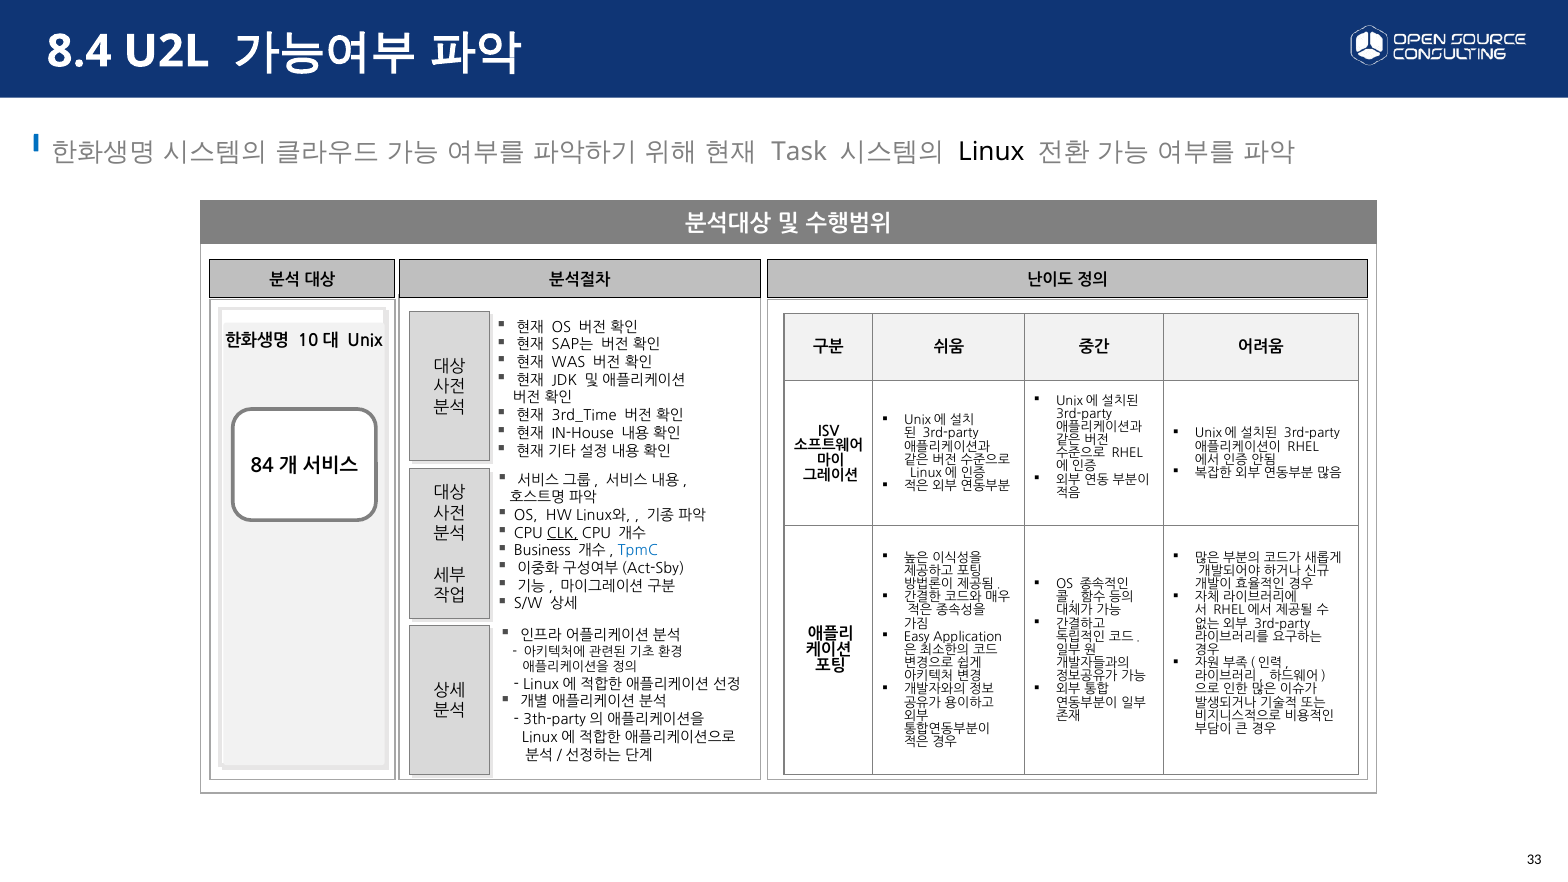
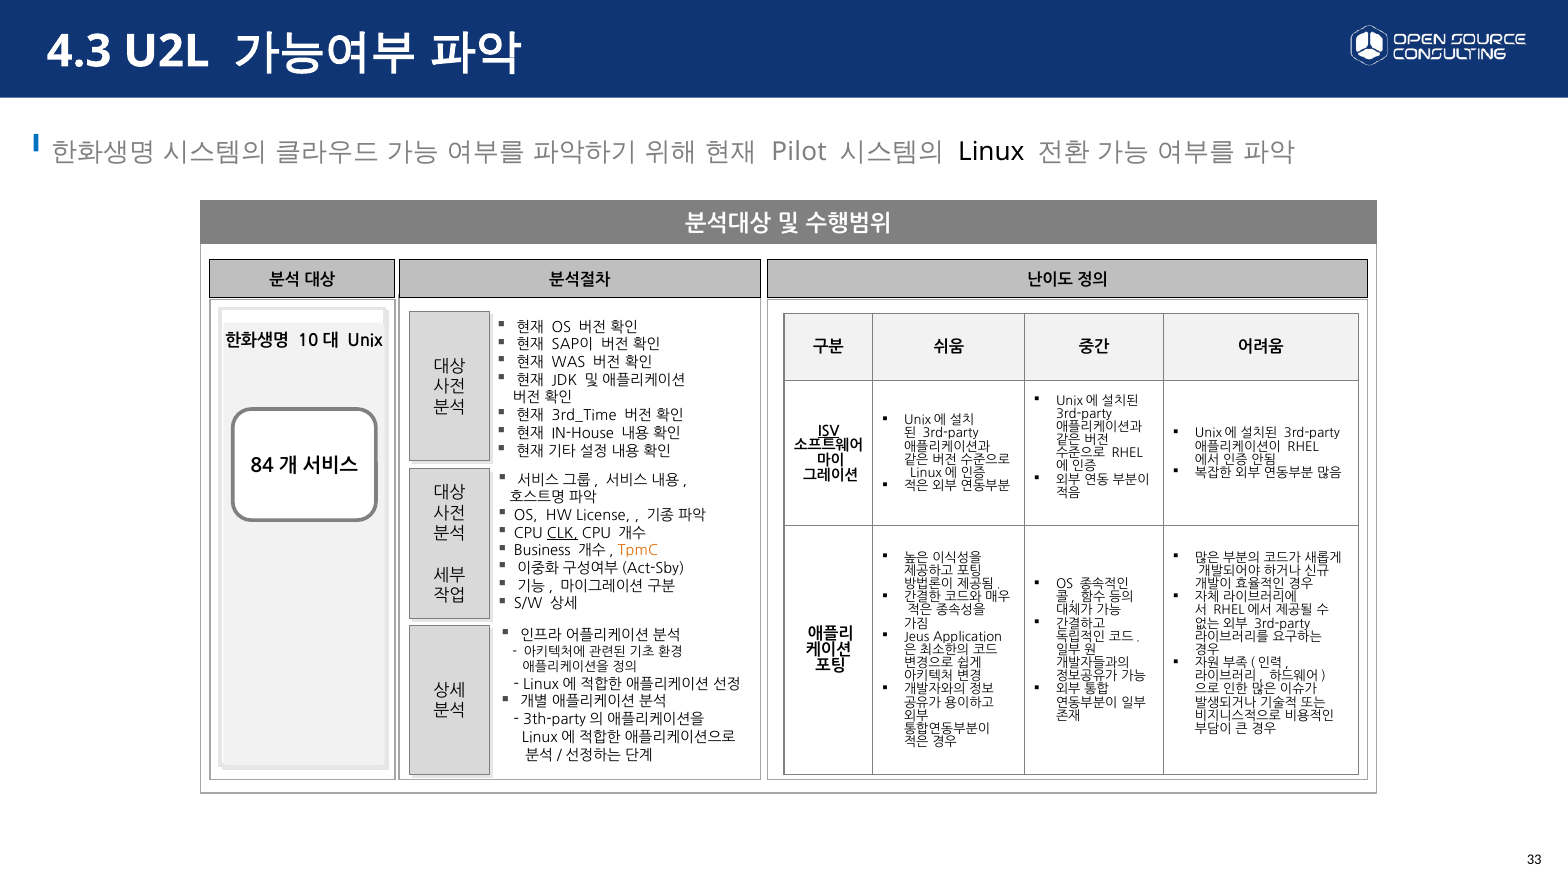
8.4: 8.4 -> 4.3 (79, 51)
Task: Task -> Pilot (799, 152)
SAP는: SAP는 -> SAP이 (572, 345)
ISV underline: none -> present (829, 432)
Linux와: Linux와 -> License (603, 516)
TpmC colour: blue -> orange (638, 551)
Easy: Easy -> Jeus (917, 637)
